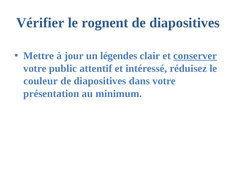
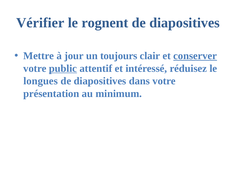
légendes: légendes -> toujours (119, 56)
public underline: none -> present (63, 68)
couleur: couleur -> longues (41, 81)
